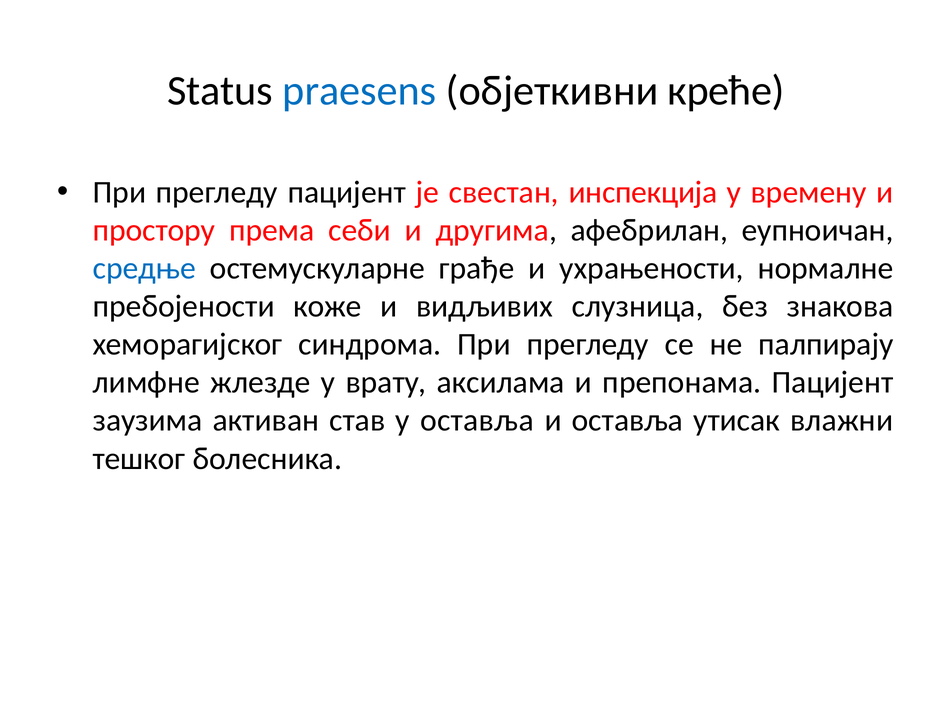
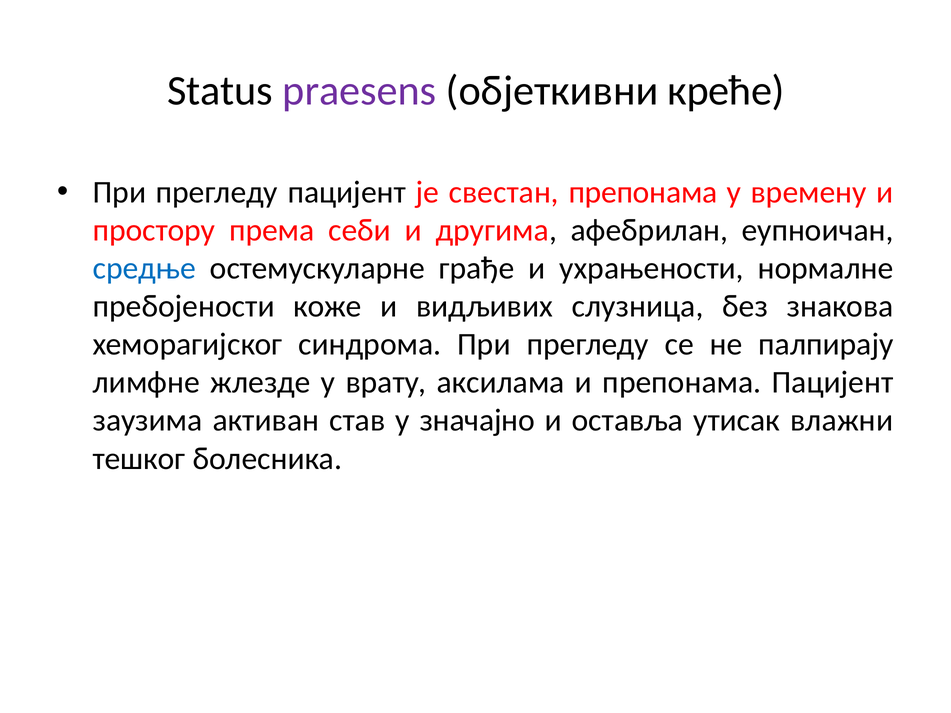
praesens colour: blue -> purple (359, 91)
свестан инспекција: инспекција -> препонама (643, 192)
у оставља: оставља -> значајно (477, 421)
